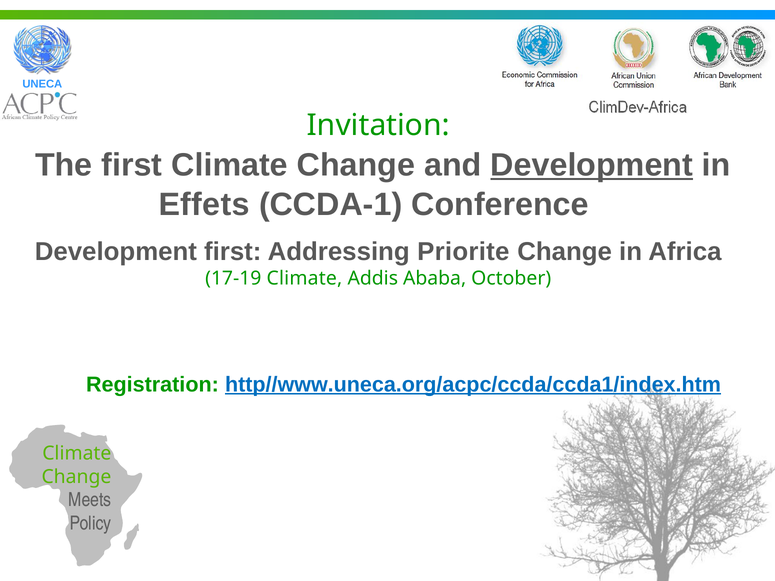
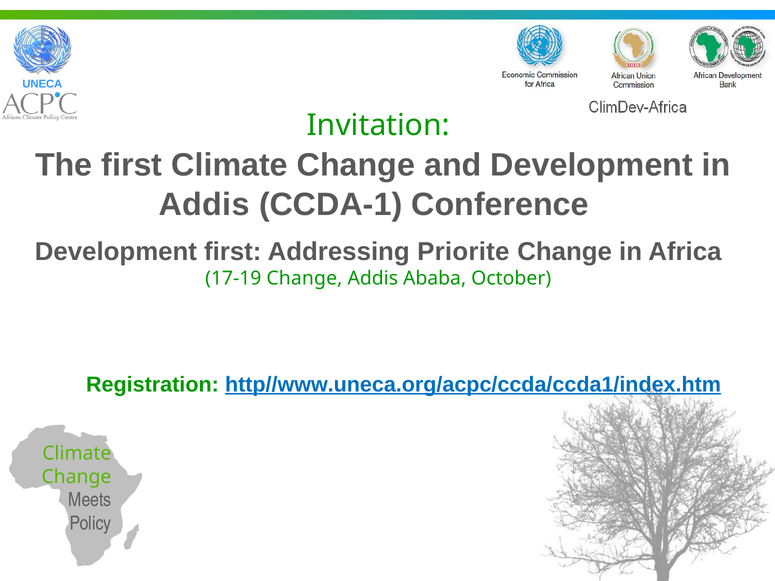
Development underline: present -> none (592, 165)
Effets: Effets -> Addis (204, 204)
17-19 Climate: Climate -> Change (304, 278)
